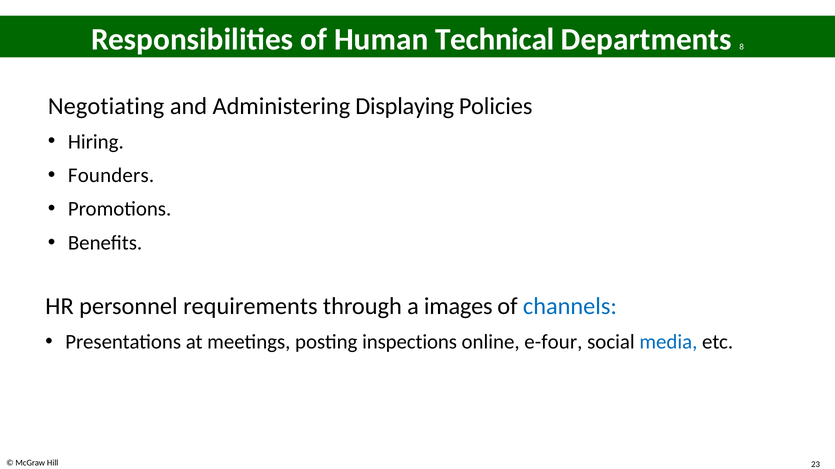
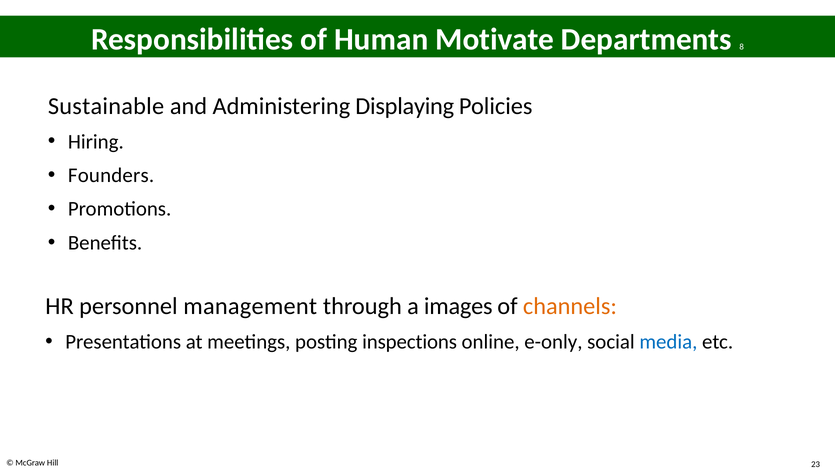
Technical: Technical -> Motivate (495, 40)
Negotiating: Negotiating -> Sustainable (106, 106)
requirements: requirements -> management (250, 307)
channels colour: blue -> orange (570, 307)
e-four: e-four -> e-only (553, 342)
